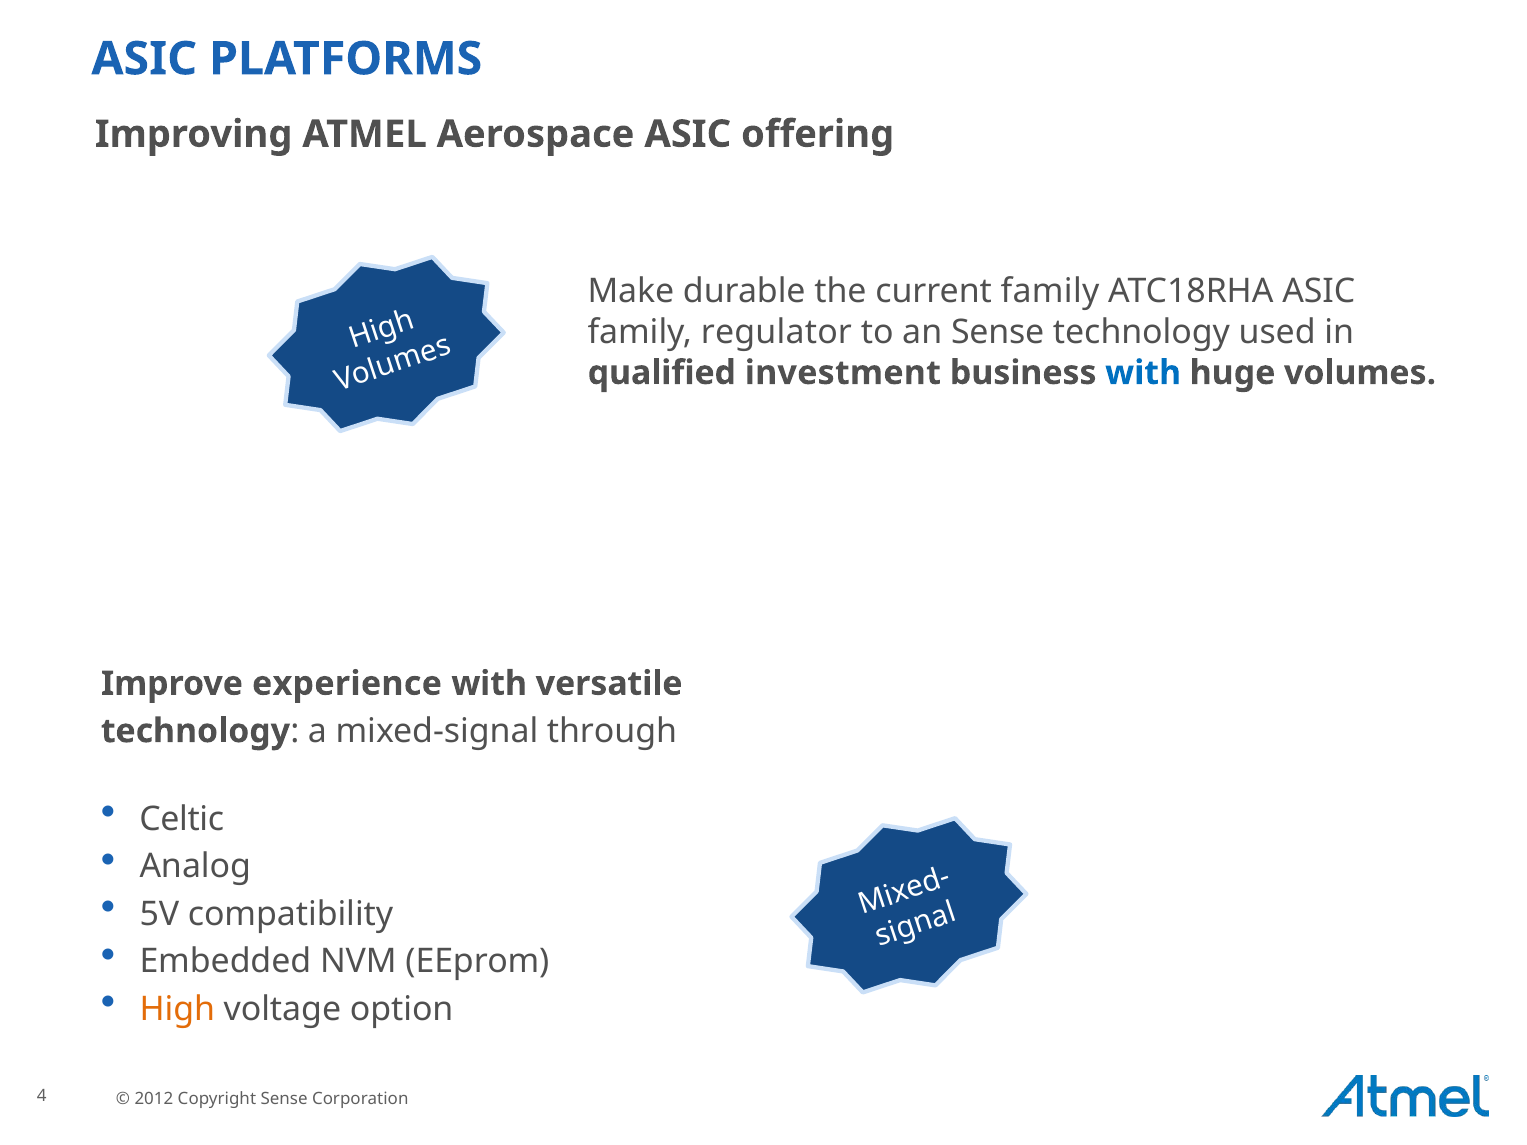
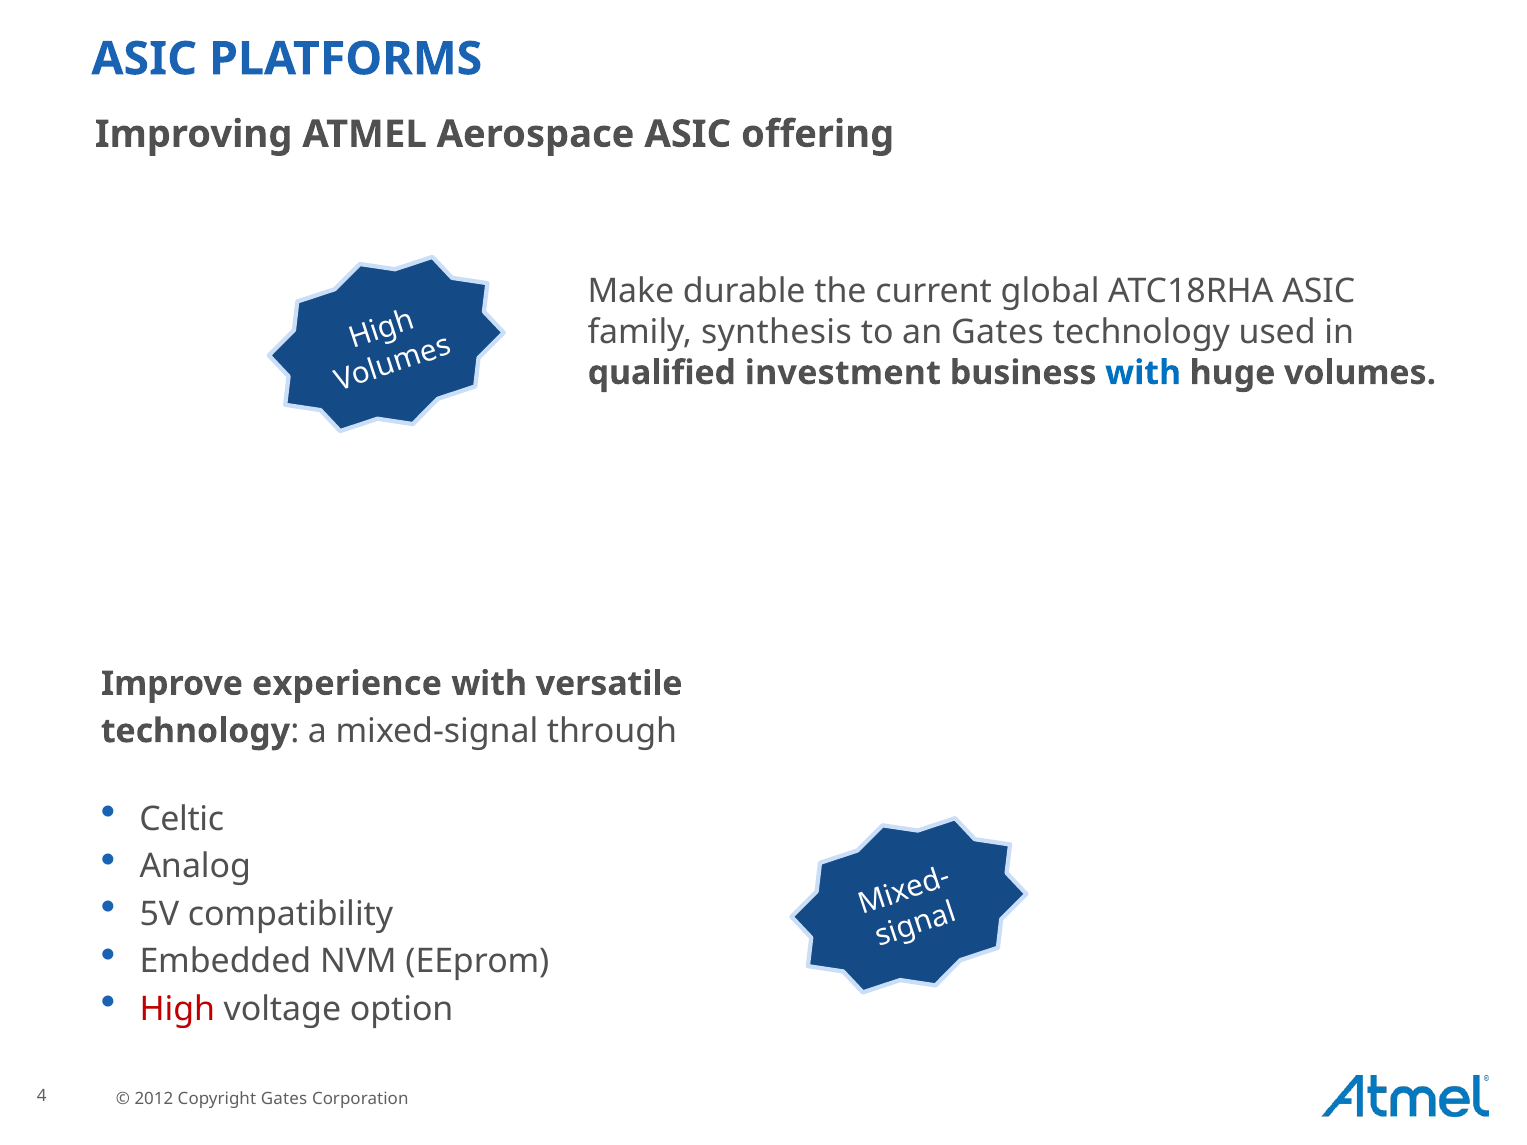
current family: family -> global (1050, 292)
regulator: regulator -> synthesis (776, 332)
an Sense: Sense -> Gates (997, 332)
High colour: orange -> red (177, 1009)
Sense: Sense -> Gates (284, 1099)
